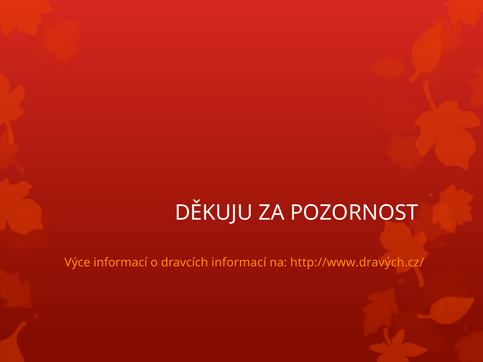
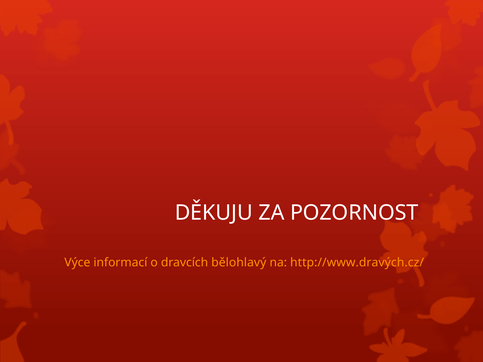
dravcích informací: informací -> bělohlavý (239, 263)
